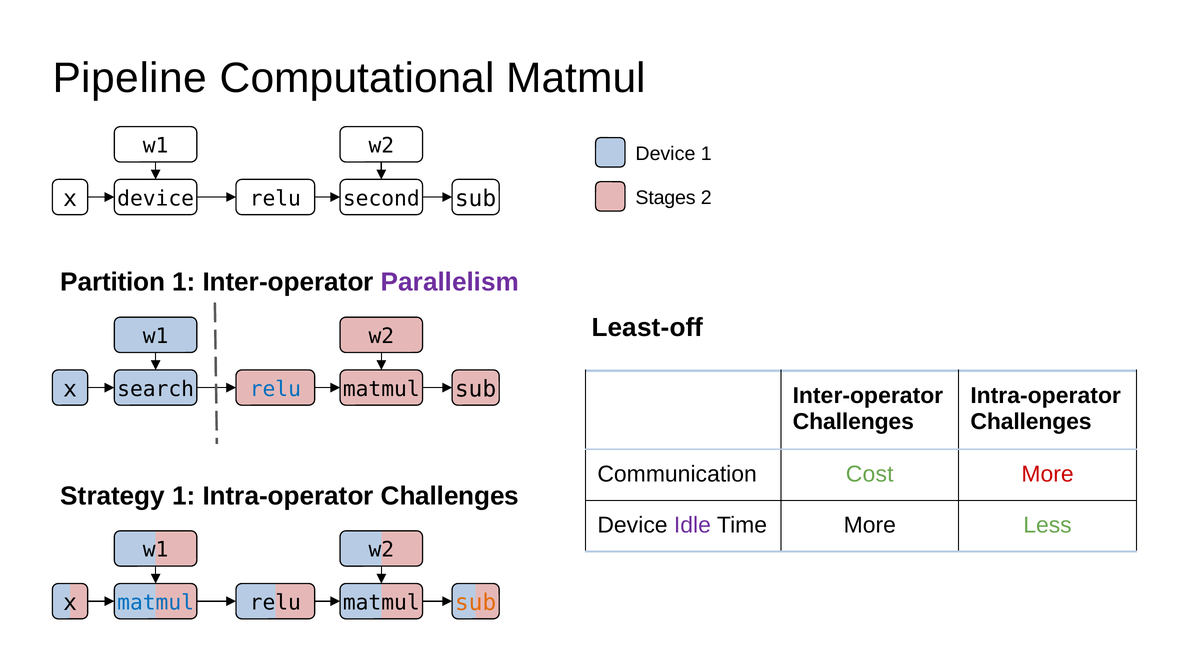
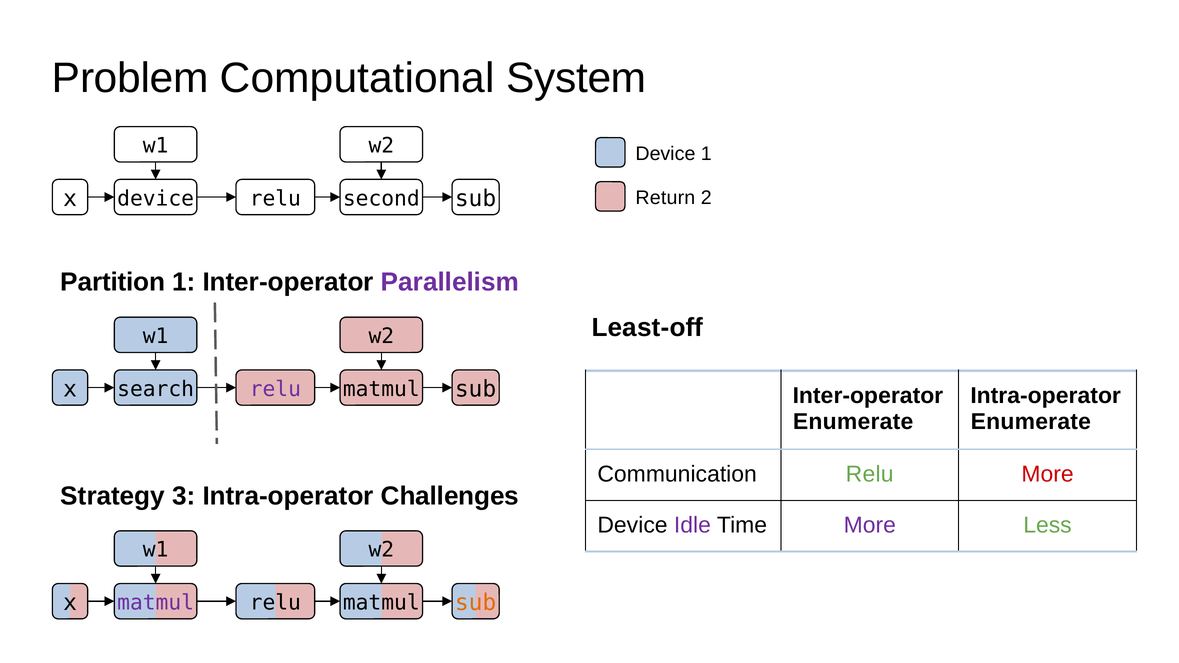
Pipeline: Pipeline -> Problem (130, 78)
Computational Matmul: Matmul -> System (576, 78)
Stages: Stages -> Return (665, 198)
relu colour: blue -> purple (275, 389)
Challenges: Challenges -> Enumerate (853, 422)
Challenges: Challenges -> Enumerate (1031, 422)
Communication Cost: Cost -> Relu (870, 474)
Strategy 1: 1 -> 3 (184, 496)
More colour: black -> purple (870, 525)
matmul colour: blue -> purple (156, 603)
